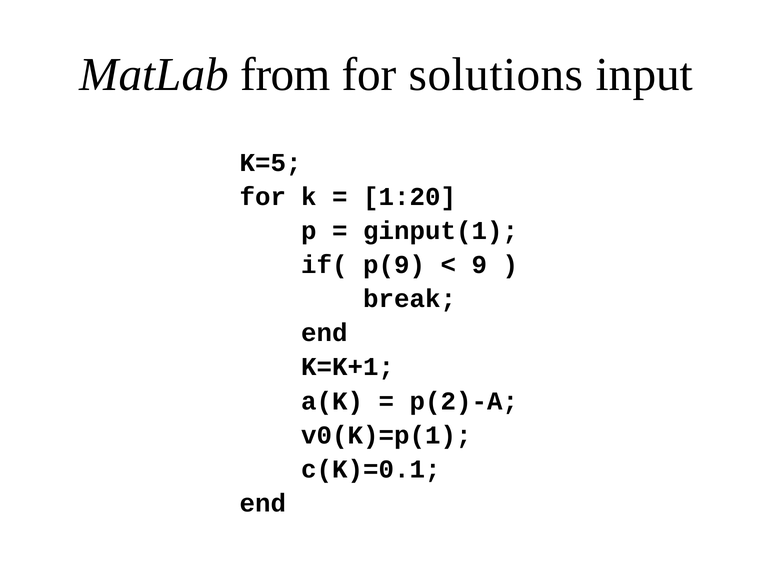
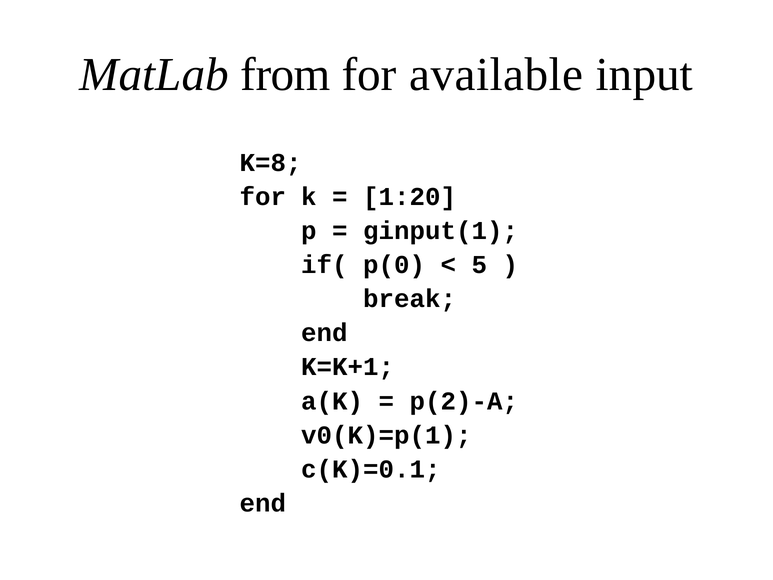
solutions: solutions -> available (496, 75)
K=5: K=5 -> K=8 (271, 163)
p(9: p(9 -> p(0 (394, 265)
9: 9 -> 5 (479, 265)
